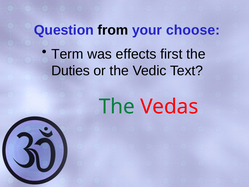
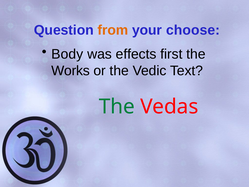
from colour: black -> orange (113, 30)
Term: Term -> Body (67, 54)
Duties: Duties -> Works (71, 71)
